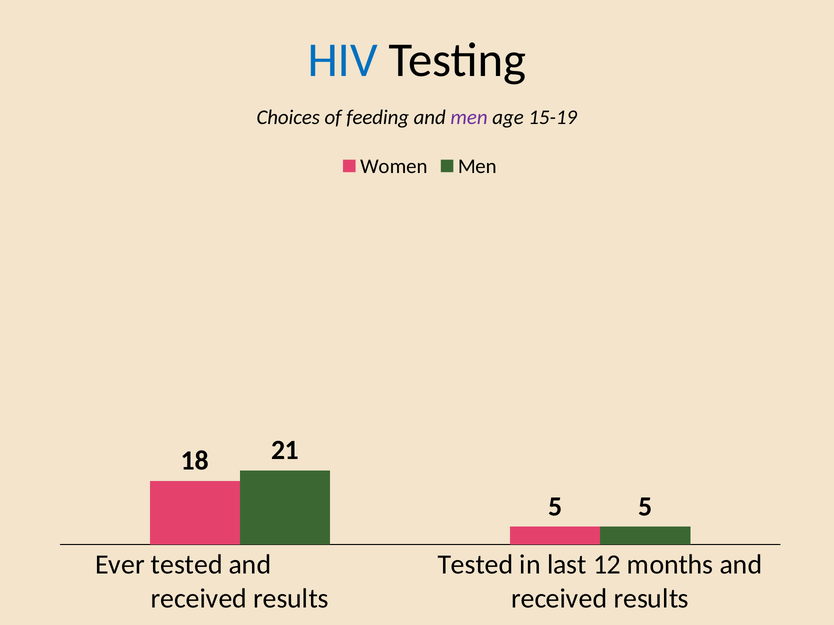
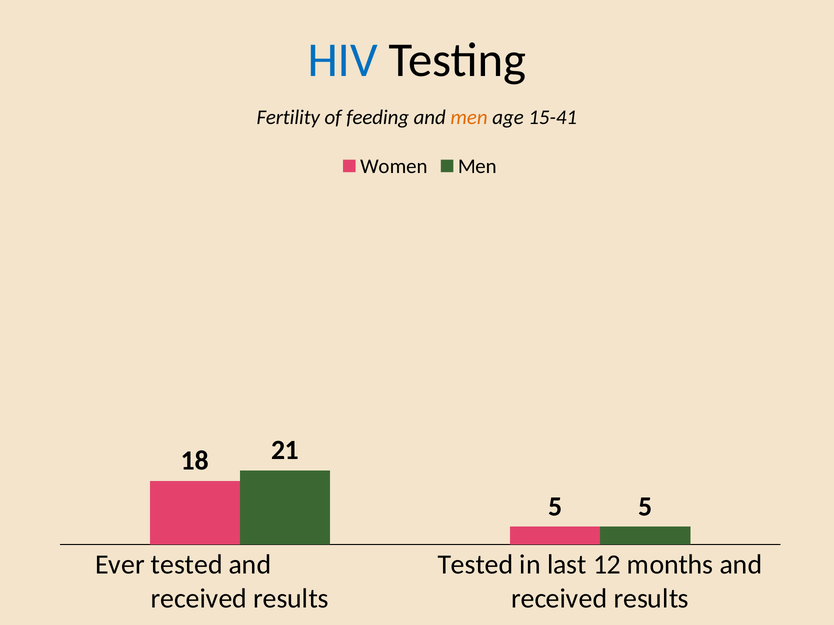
Choices: Choices -> Fertility (288, 118)
men colour: purple -> orange (469, 118)
15-19: 15-19 -> 15-41 (553, 118)
